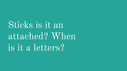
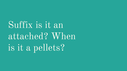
Sticks: Sticks -> Suffix (21, 25)
letters: letters -> pellets (49, 48)
